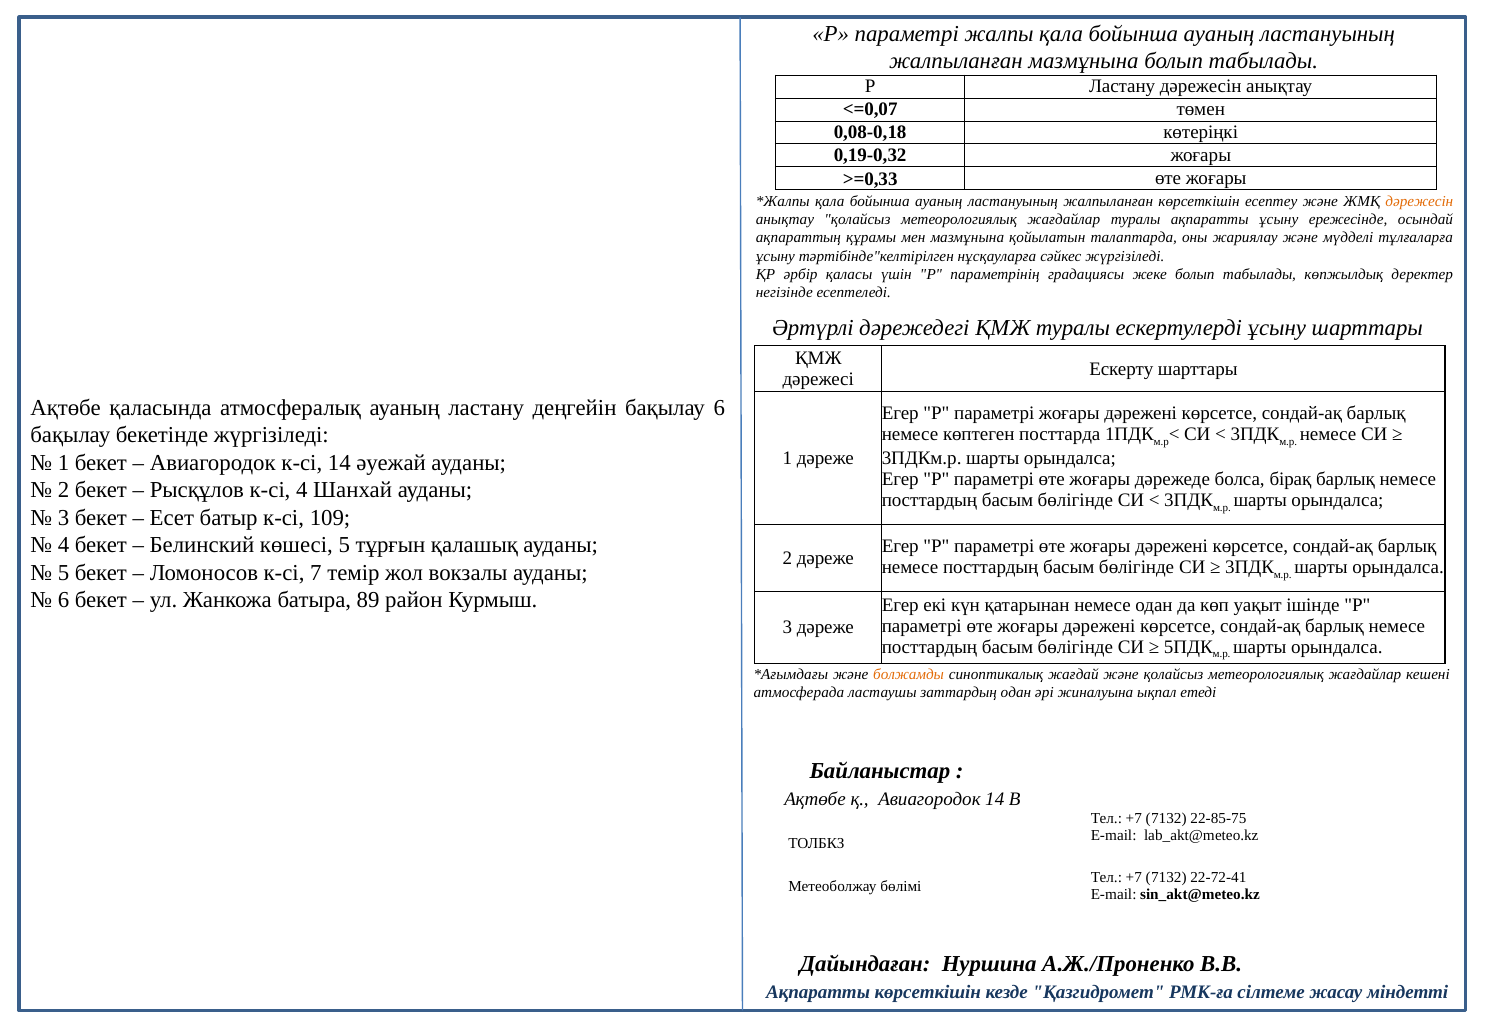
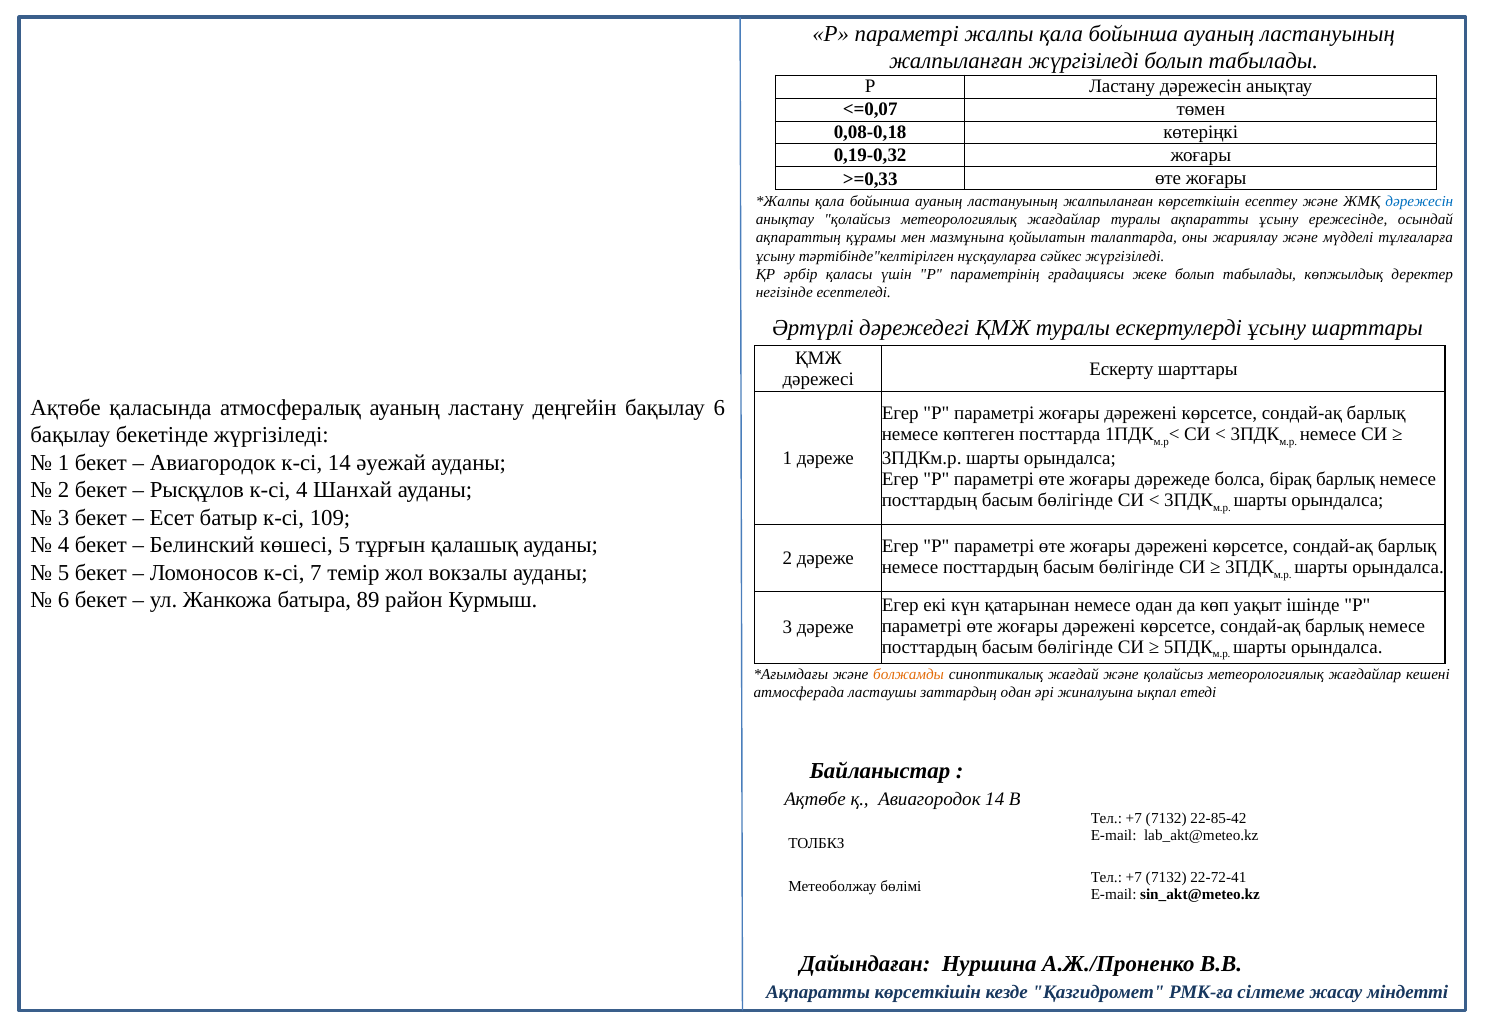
жалпыланған мазмұнына: мазмұнына -> жүргізіледі (1084, 61)
дәрежесін colour: orange -> blue (1419, 202)
22-85-75: 22-85-75 -> 22-85-42 (1218, 818)
